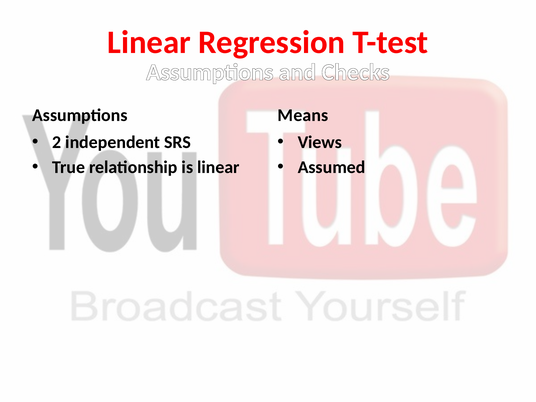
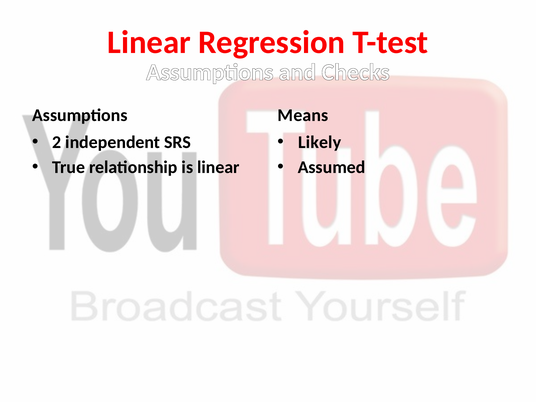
Views: Views -> Likely (320, 142)
